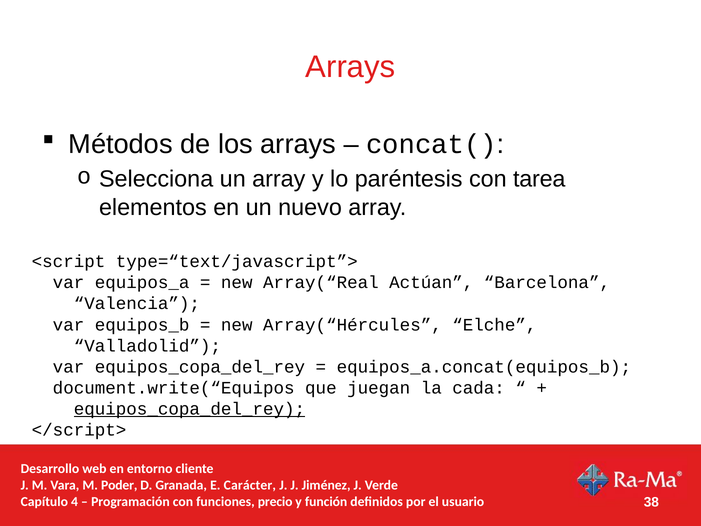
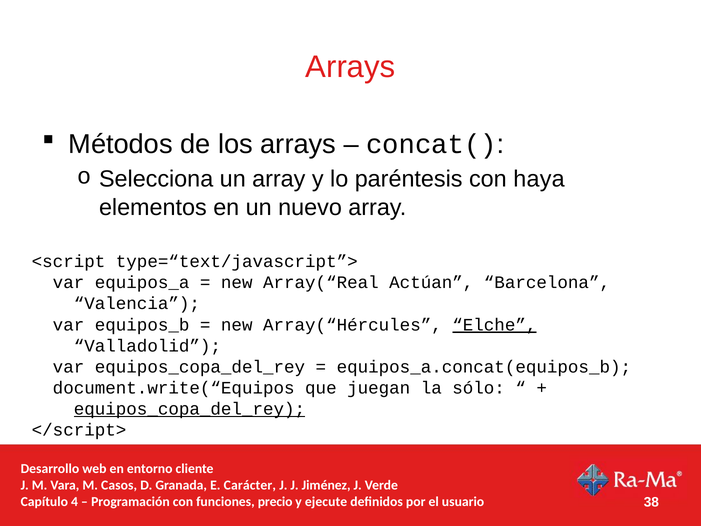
tarea: tarea -> haya (539, 179)
Elche underline: none -> present (494, 325)
cada: cada -> sólo (479, 388)
Poder: Poder -> Casos (119, 485)
función: función -> ejecute (326, 501)
